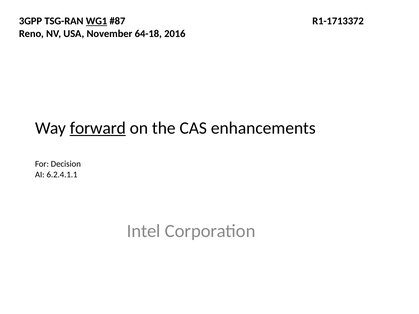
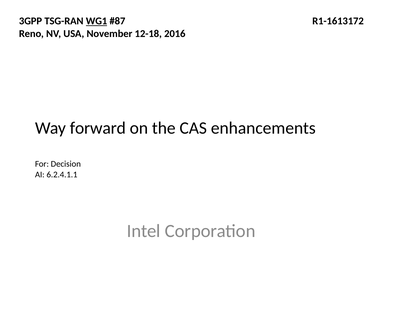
R1-1713372: R1-1713372 -> R1-1613172 (338, 21)
64-18: 64-18 -> 12-18 (148, 34)
forward underline: present -> none (98, 128)
